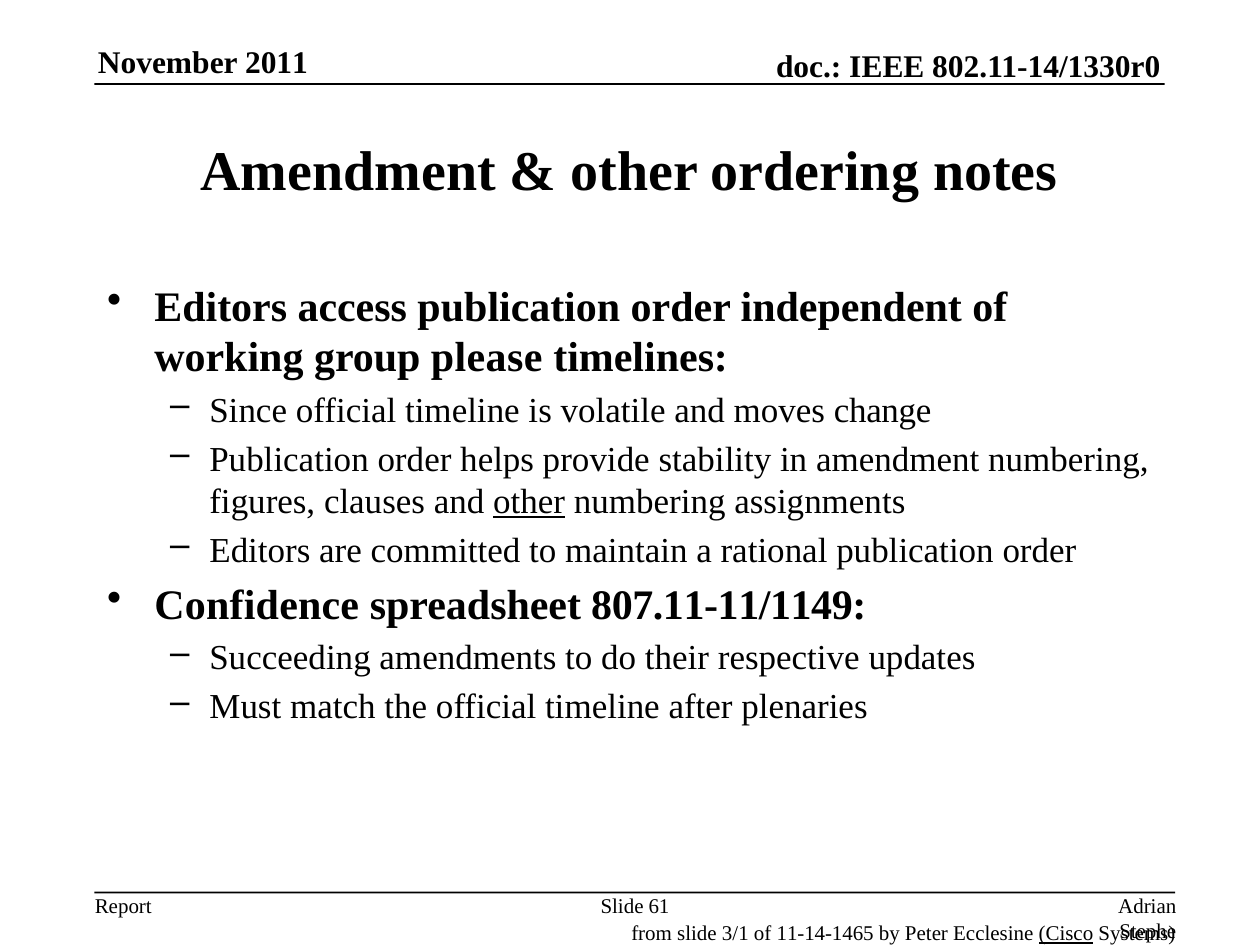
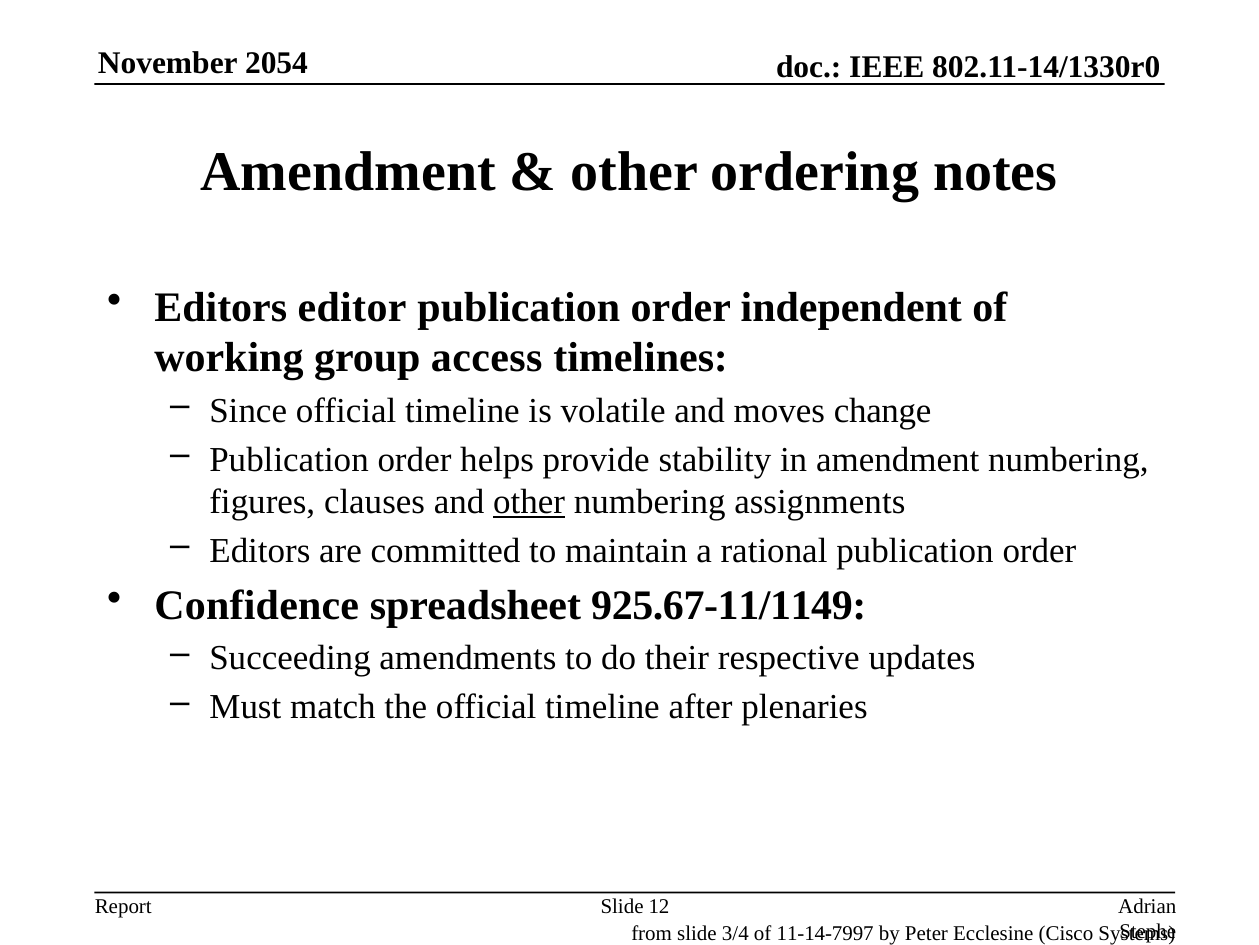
2011: 2011 -> 2054 (276, 63)
access: access -> editor (352, 307)
please: please -> access (487, 358)
807.11-11/1149: 807.11-11/1149 -> 925.67-11/1149 (729, 605)
61: 61 -> 12 (659, 906)
3/1: 3/1 -> 3/4 (735, 933)
11-14-1465: 11-14-1465 -> 11-14-7997 (825, 933)
Cisco underline: present -> none (1066, 933)
